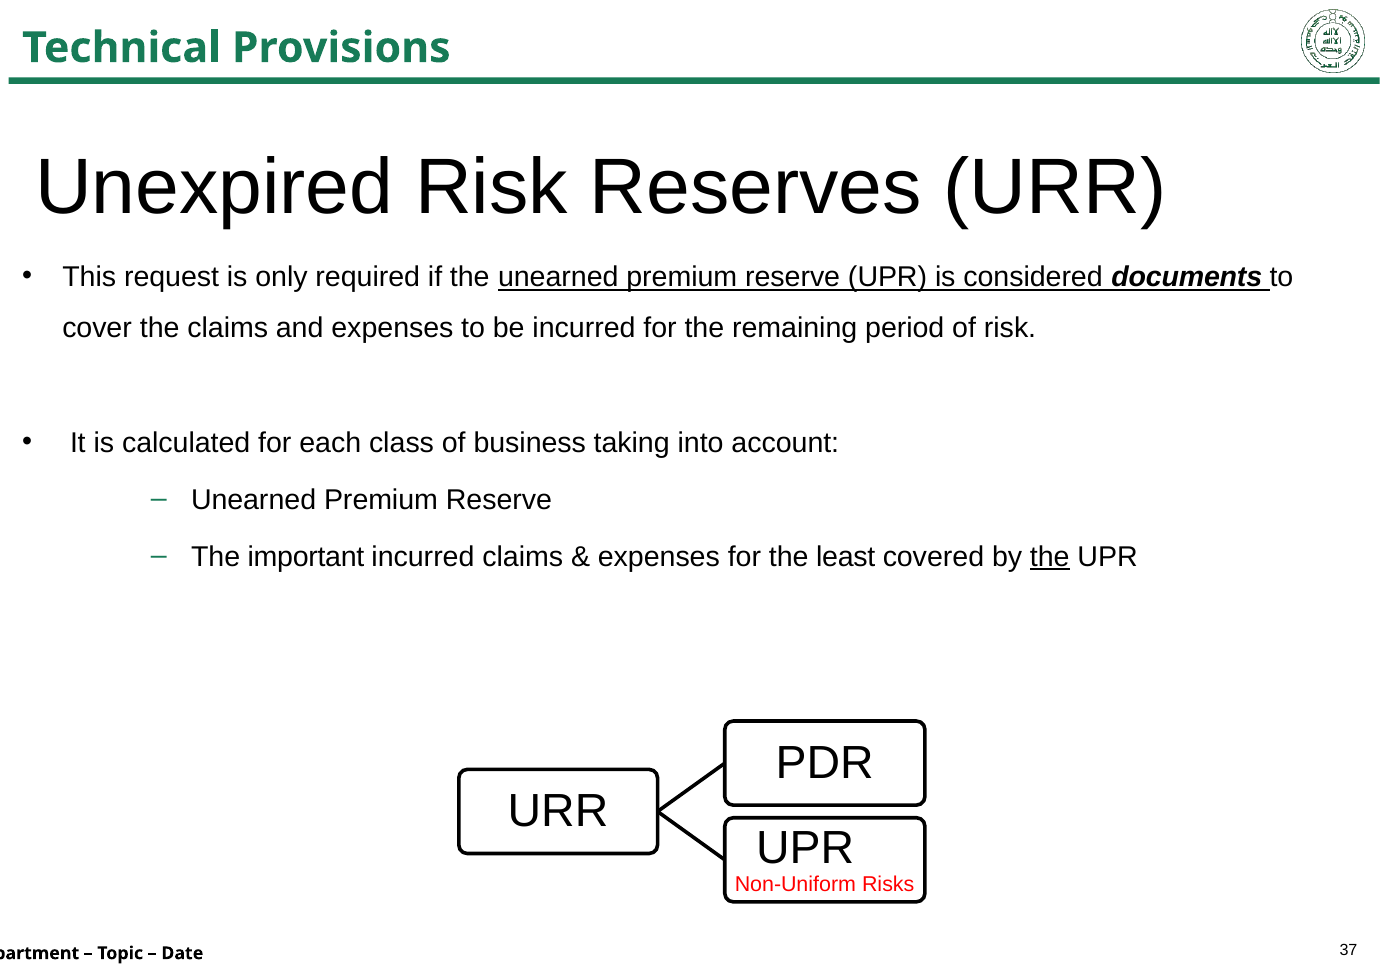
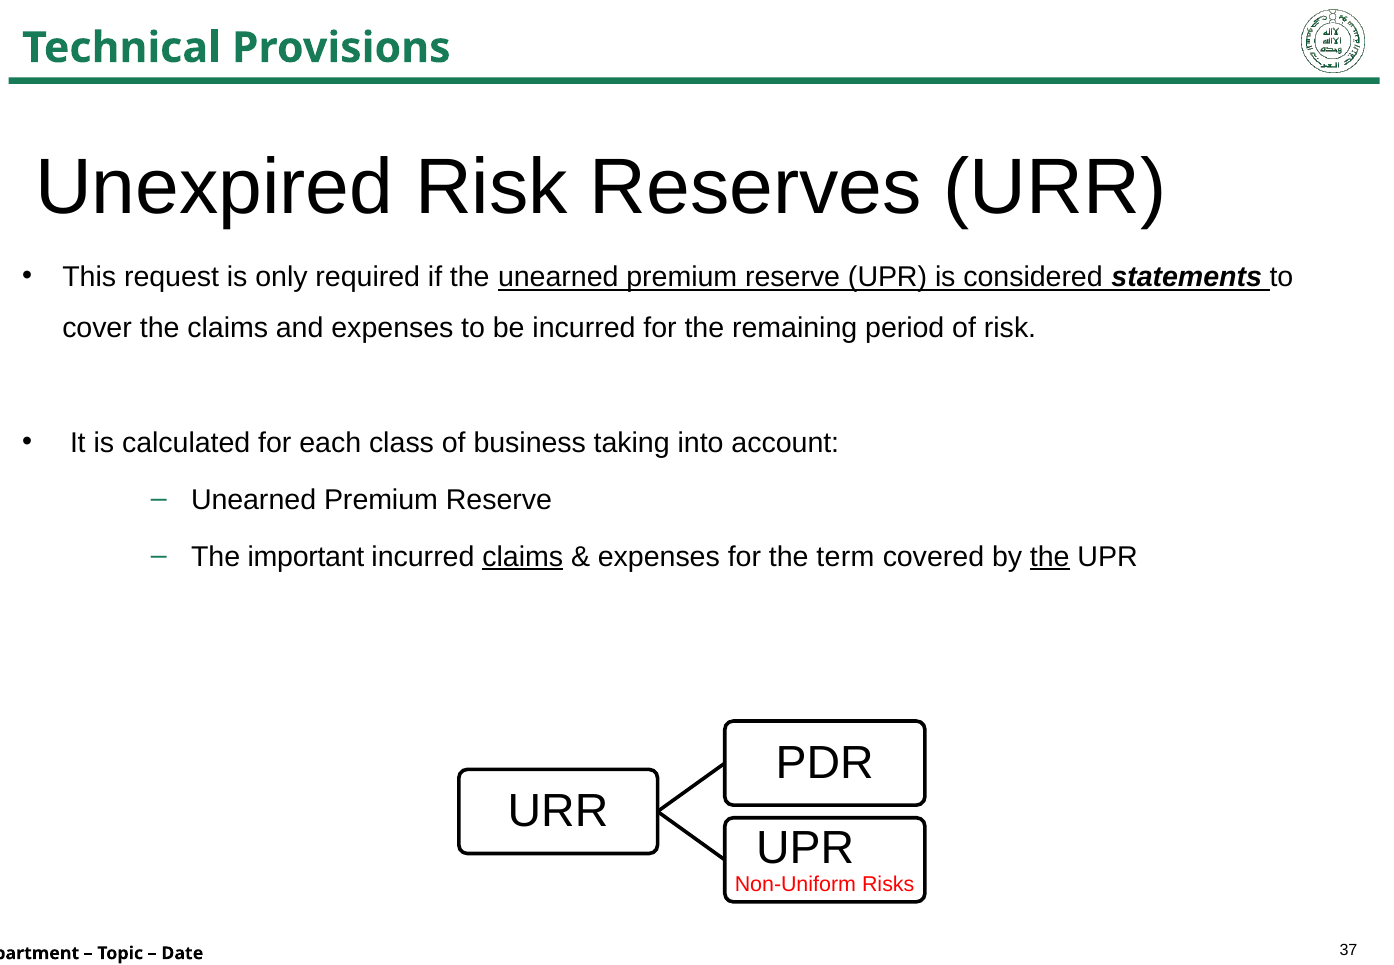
documents: documents -> statements (1187, 277)
claims underline: none -> present (523, 557)
least: least -> term (845, 557)
